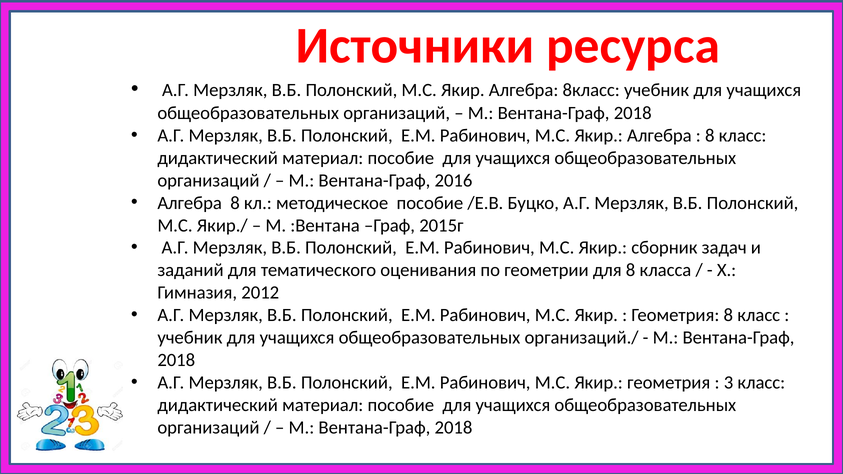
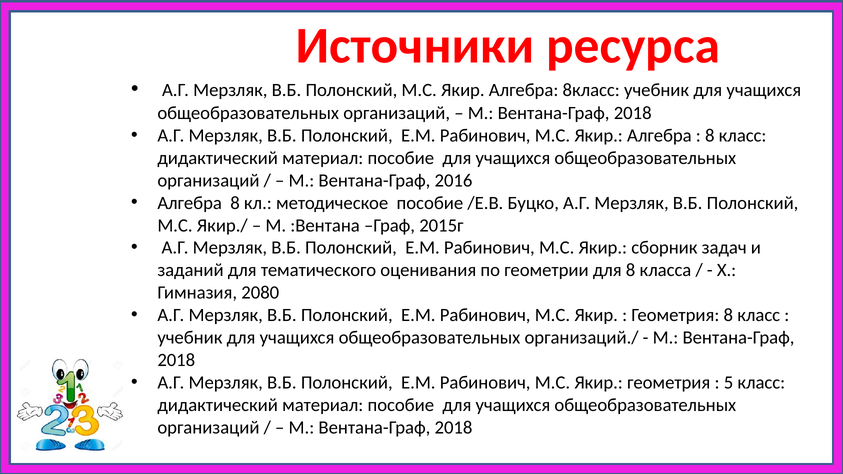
2012: 2012 -> 2080 (260, 293)
3: 3 -> 5 (728, 383)
